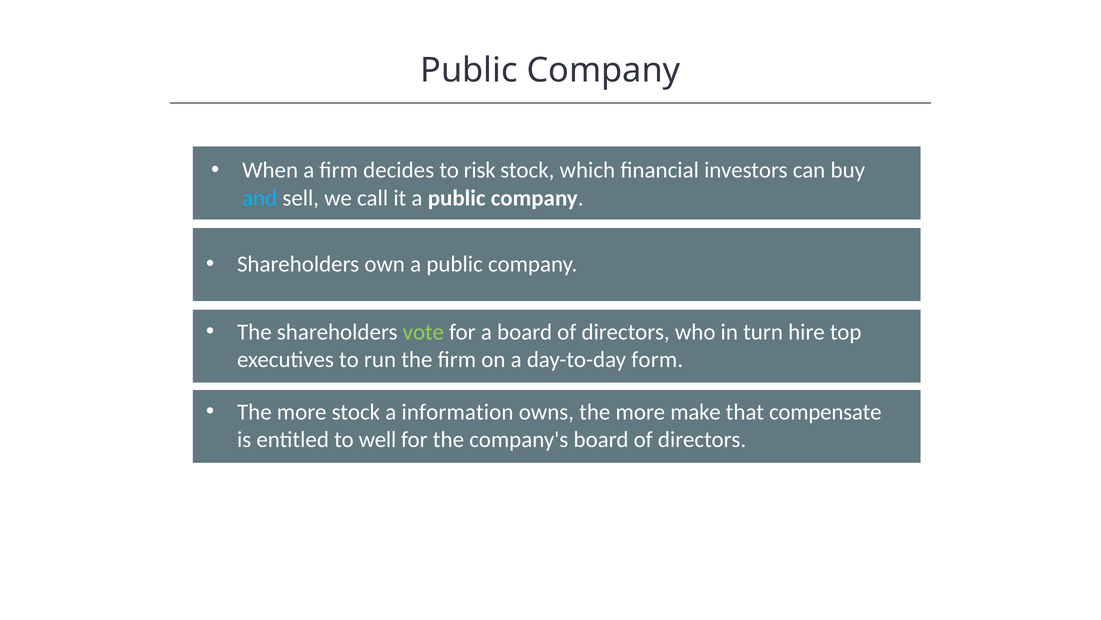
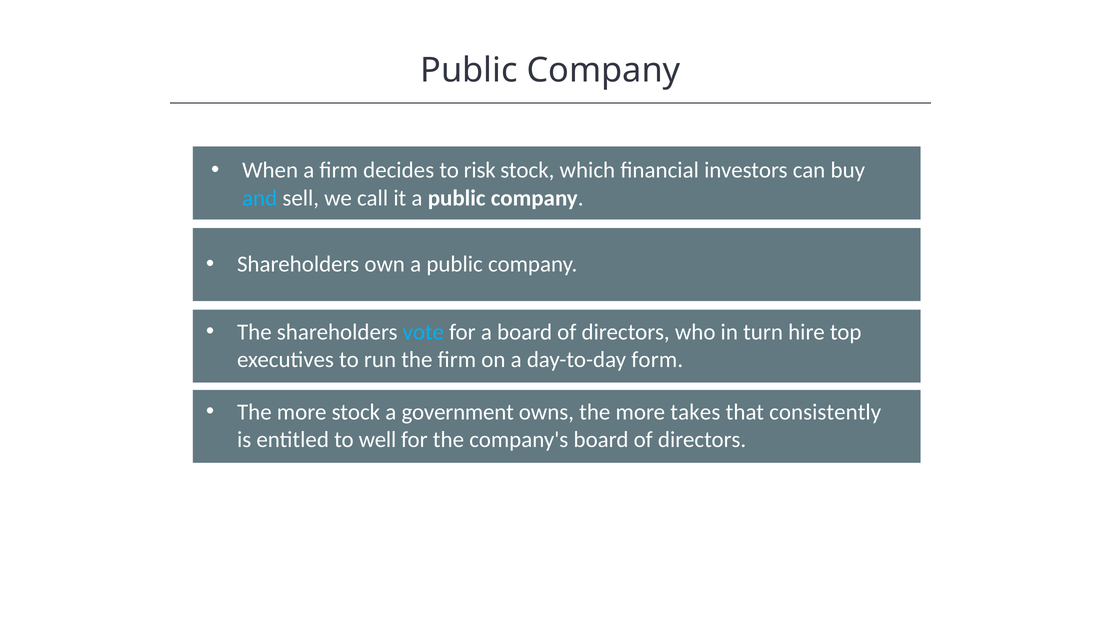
vote colour: light green -> light blue (423, 332)
information: information -> government (458, 412)
make: make -> takes (695, 412)
compensate: compensate -> consistently (825, 412)
